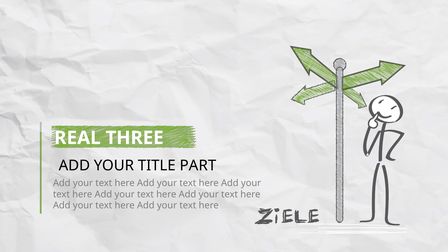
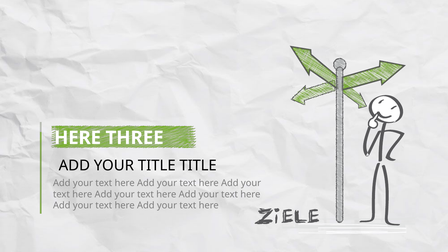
REAL: REAL -> HERE (78, 138)
TITLE PART: PART -> TITLE (198, 165)
